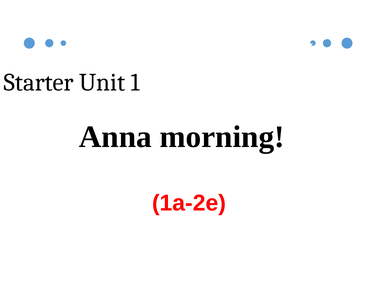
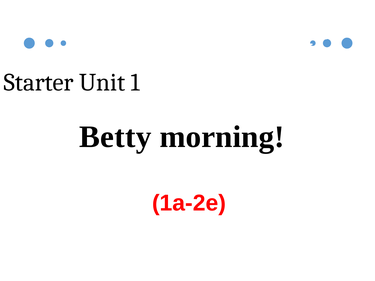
Anna: Anna -> Betty (115, 137)
